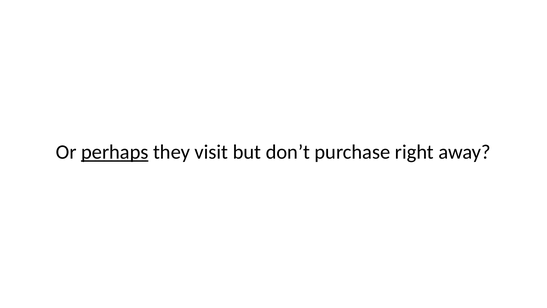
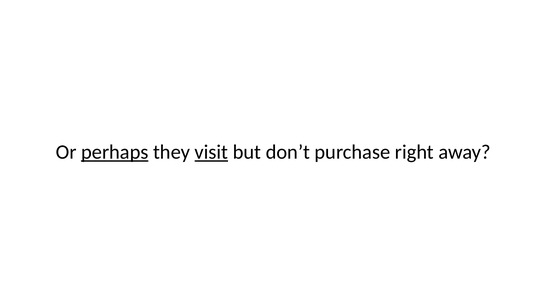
visit underline: none -> present (211, 152)
